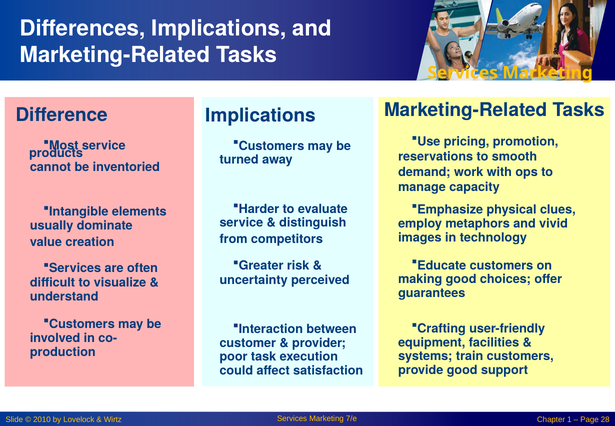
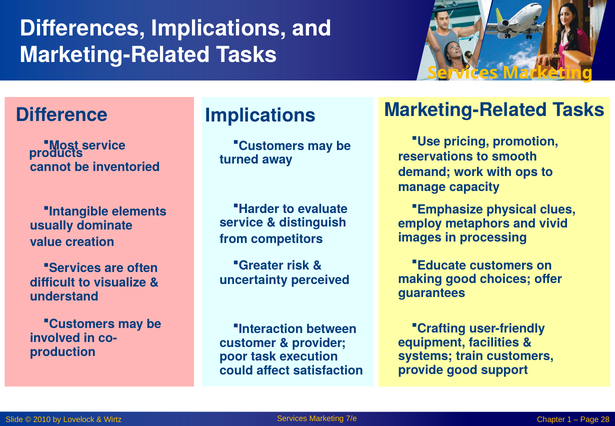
technology: technology -> processing (493, 238)
